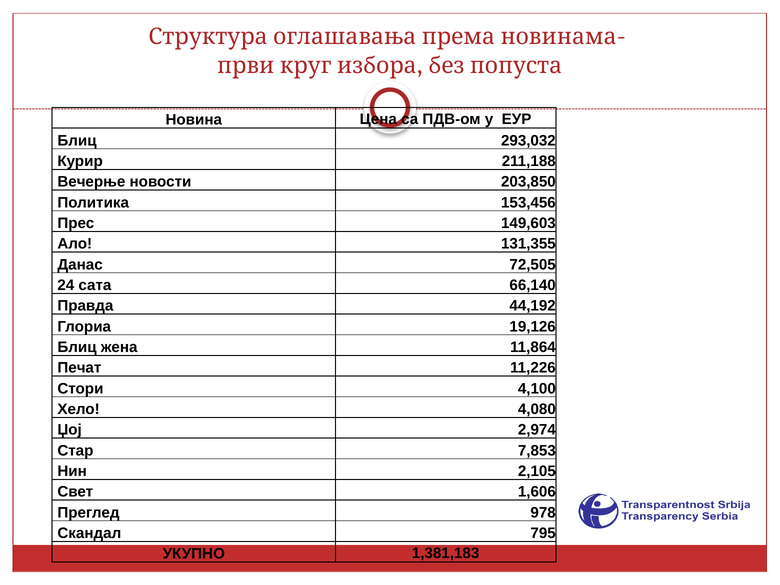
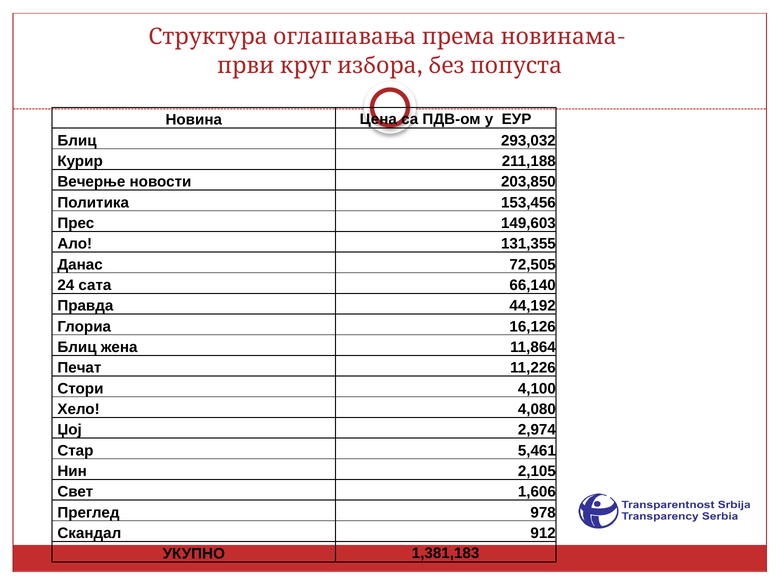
19,126: 19,126 -> 16,126 (533, 327)
7,853: 7,853 -> 5,461 (537, 451)
795: 795 -> 912 (543, 533)
